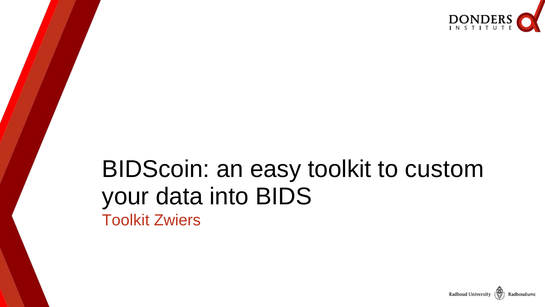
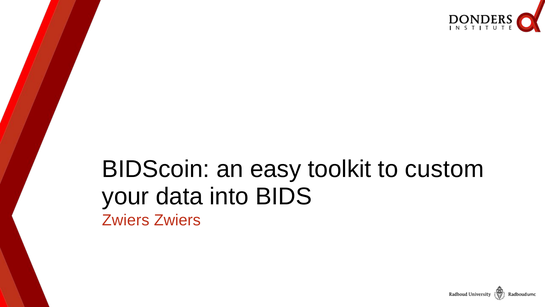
Toolkit: Toolkit -> Zwiers (126, 220)
